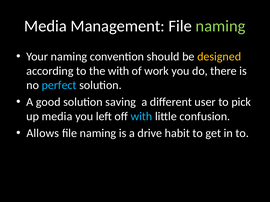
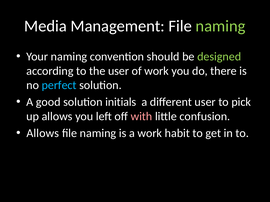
designed colour: yellow -> light green (219, 57)
the with: with -> user (119, 71)
saving: saving -> initials (121, 102)
up media: media -> allows (57, 117)
with colour: light blue -> pink (141, 117)
a drive: drive -> work (150, 133)
